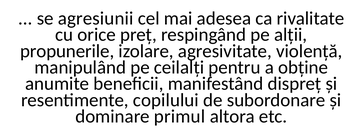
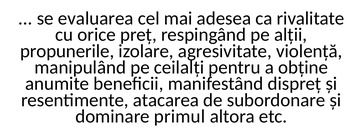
agresiunii: agresiunii -> evaluarea (96, 18)
copilului: copilului -> atacarea (166, 100)
